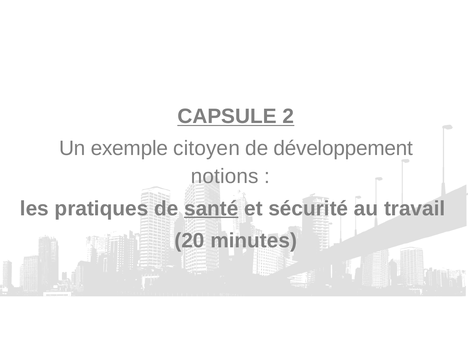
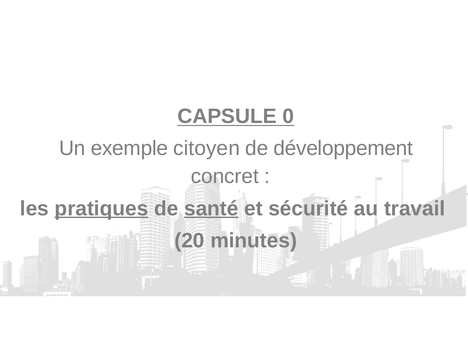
2: 2 -> 0 (288, 116)
notions: notions -> concret (225, 176)
pratiques underline: none -> present (101, 208)
